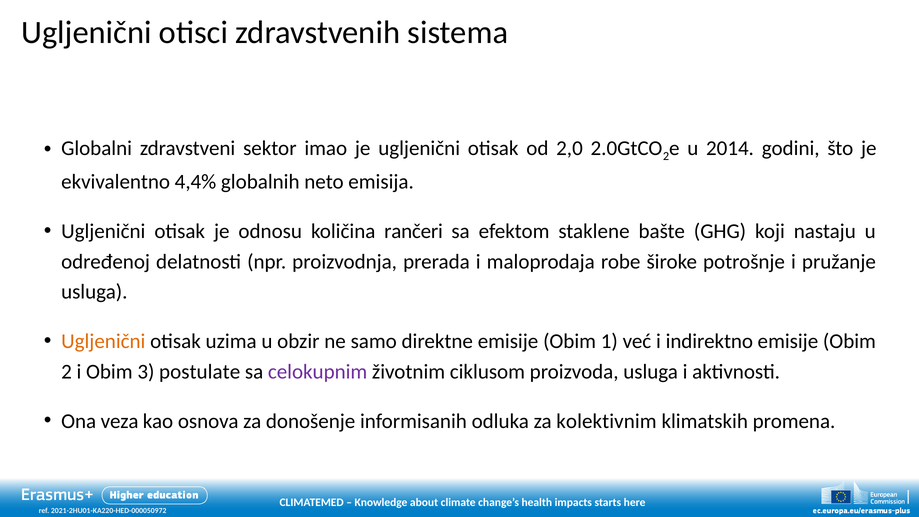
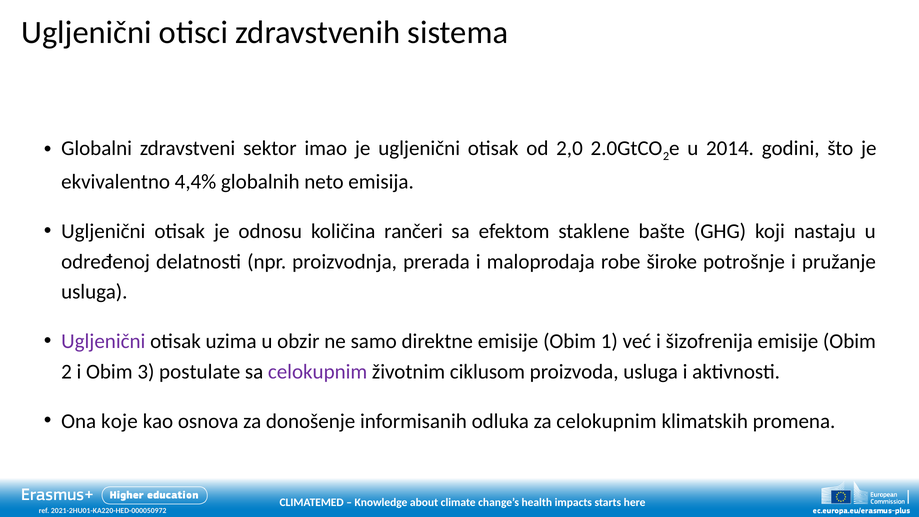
Ugljenični colour: orange -> purple (103, 341)
indirektno: indirektno -> šizofrenija (709, 341)
veza: veza -> koje (119, 421)
za kolektivnim: kolektivnim -> celokupnim (607, 421)
